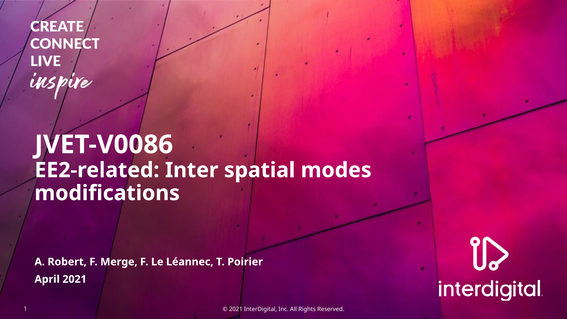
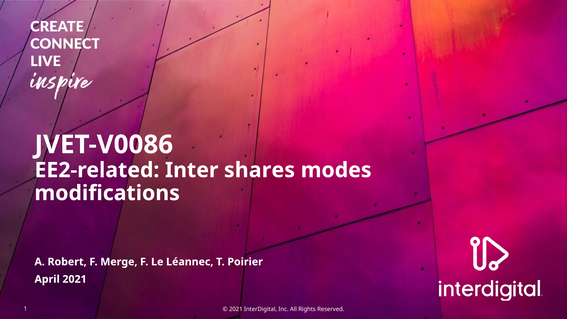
spatial: spatial -> shares (259, 170)
